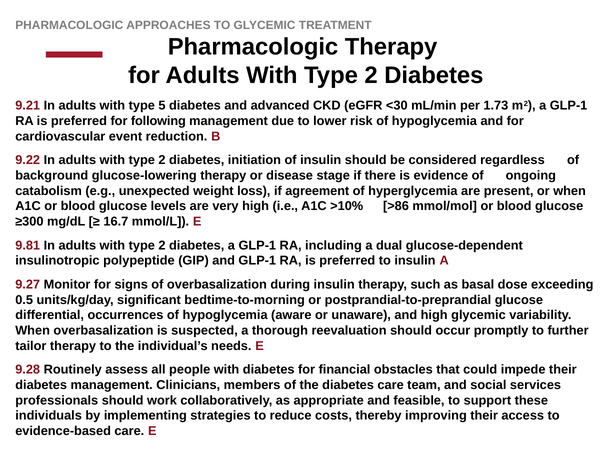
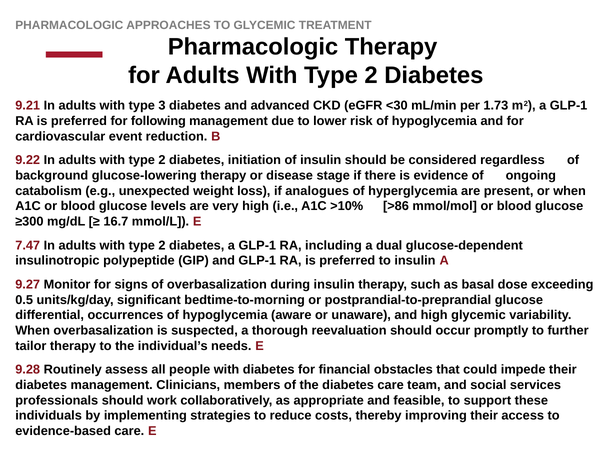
5: 5 -> 3 (162, 106)
agreement: agreement -> analogues (317, 191)
9.81: 9.81 -> 7.47 (28, 245)
